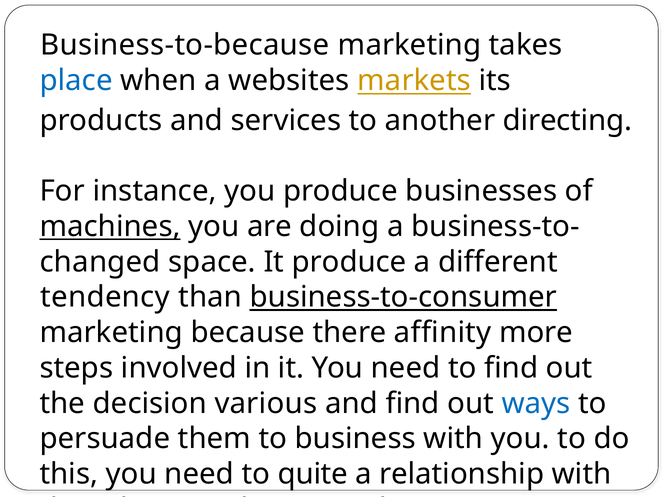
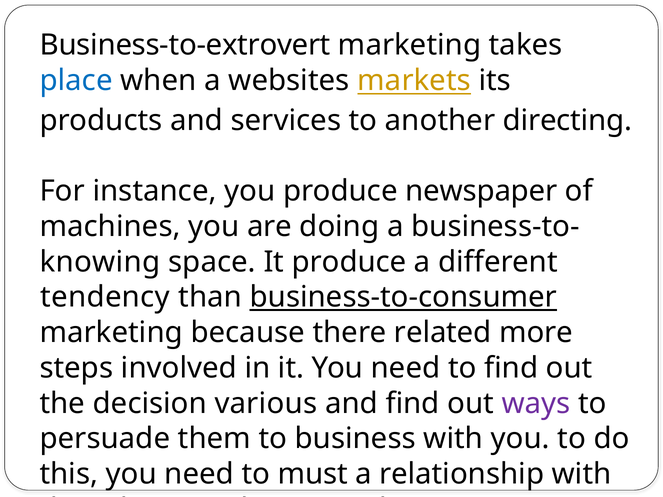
Business-to-because: Business-to-because -> Business-to-extrovert (185, 45)
businesses: businesses -> newspaper (481, 191)
machines underline: present -> none (110, 227)
changed: changed -> knowing (100, 262)
affinity: affinity -> related (443, 333)
ways colour: blue -> purple (536, 404)
quite: quite -> must (313, 474)
